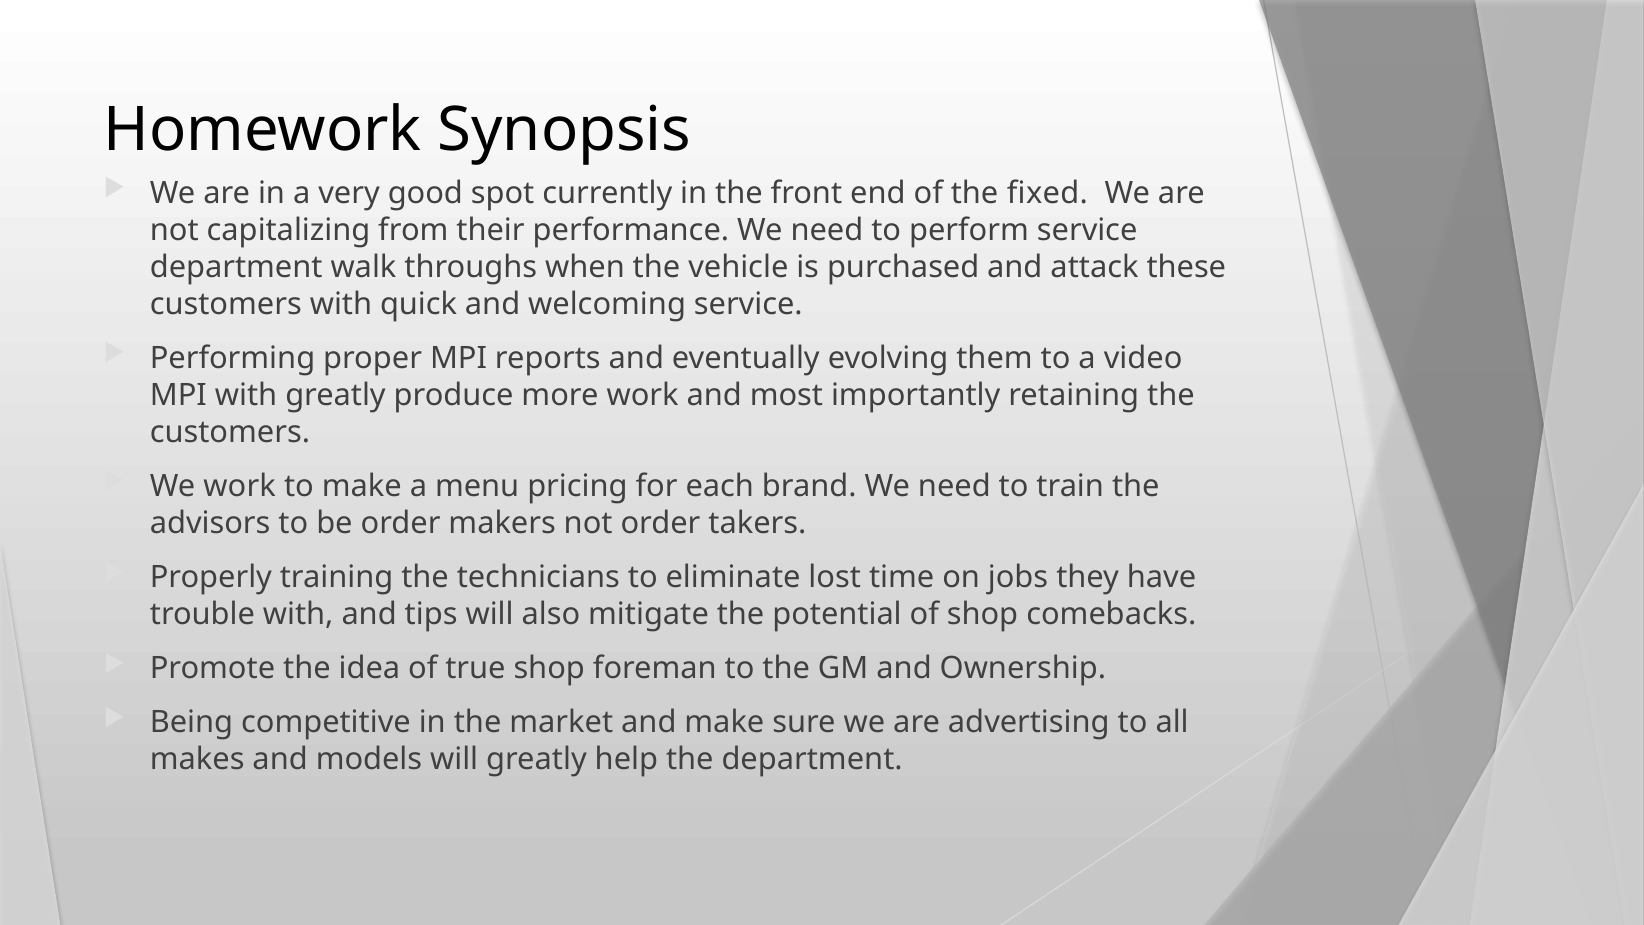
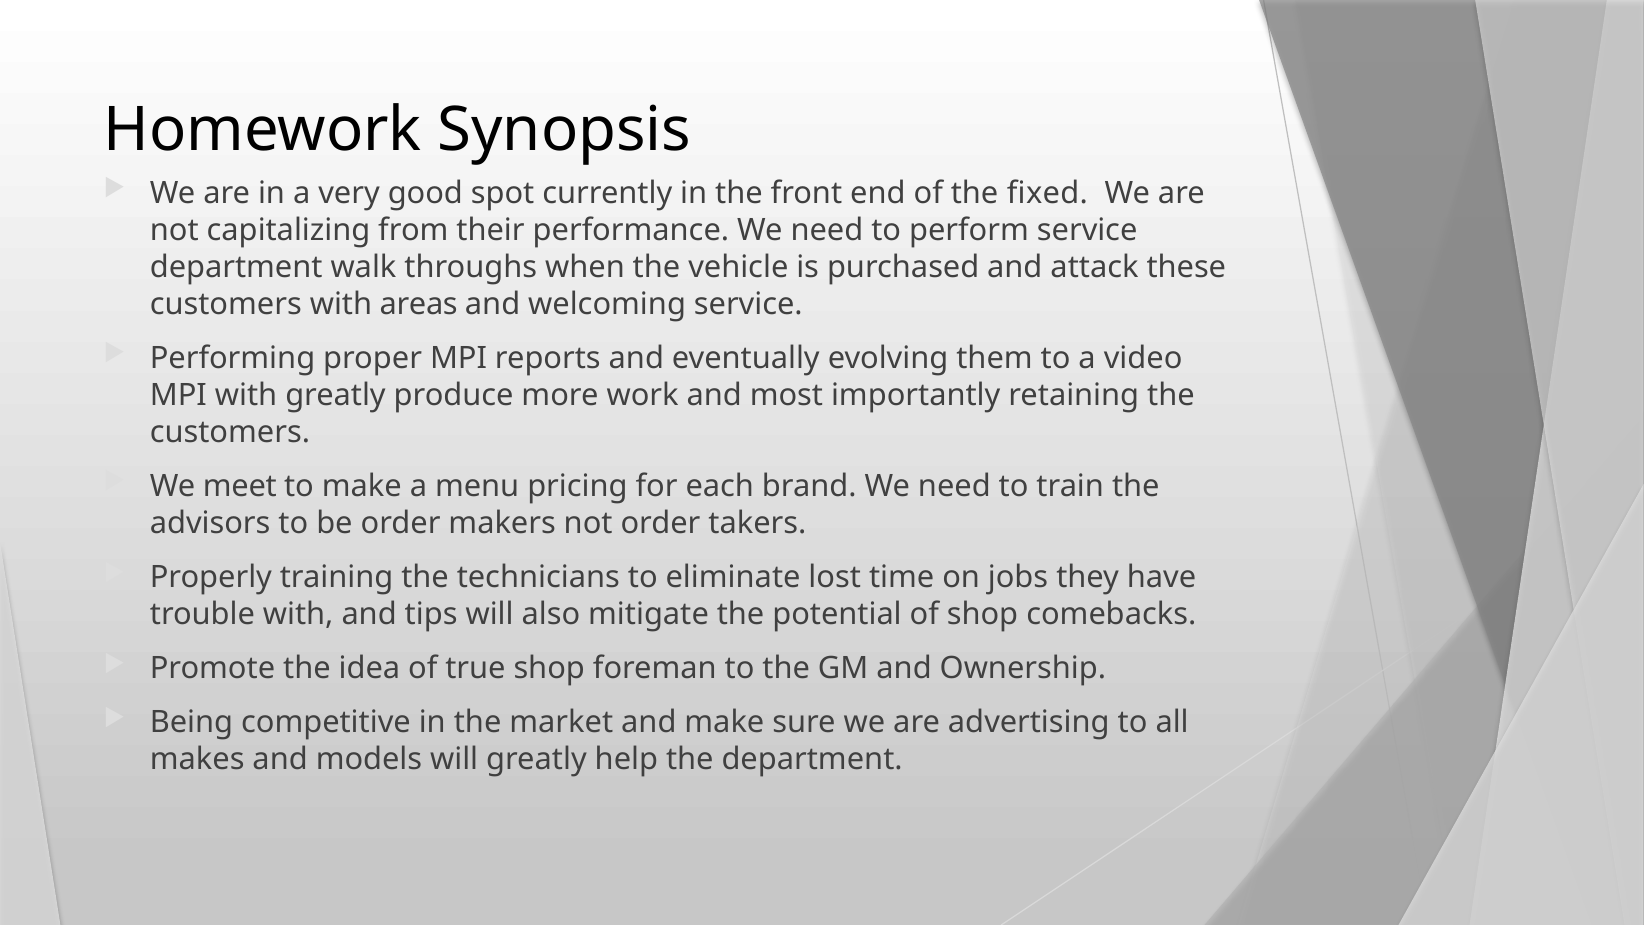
quick: quick -> areas (419, 304)
We work: work -> meet (240, 486)
